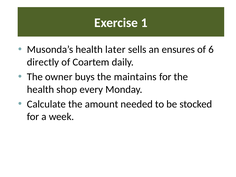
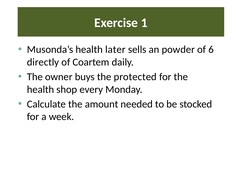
ensures: ensures -> powder (178, 50)
maintains: maintains -> protected (135, 77)
